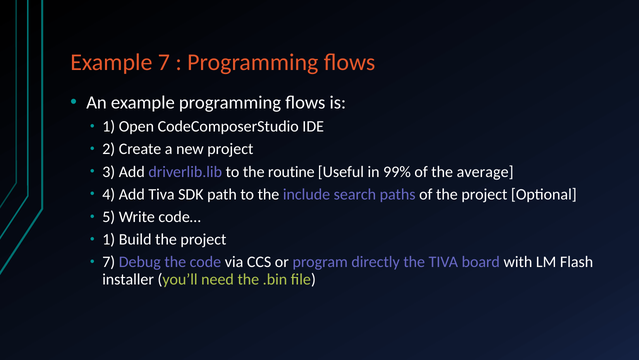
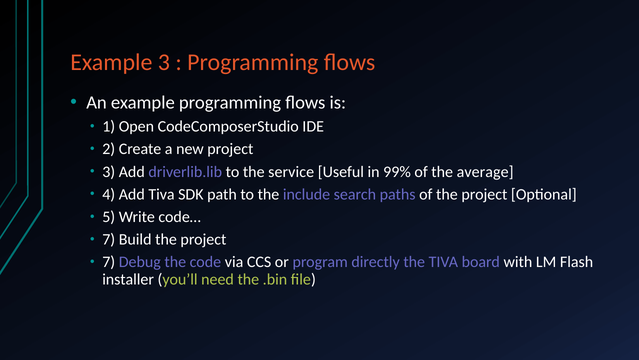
Example 7: 7 -> 3 (164, 62)
routine: routine -> service (291, 172)
1: 1 -> 7 (109, 239)
